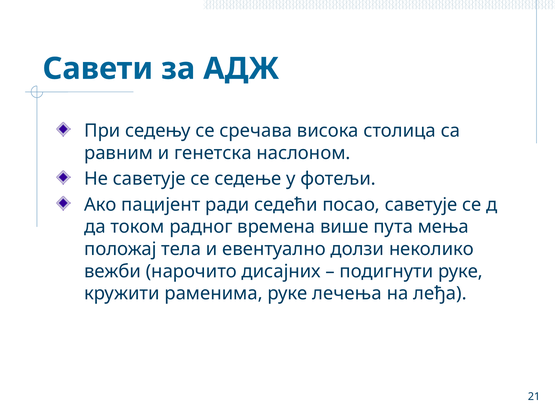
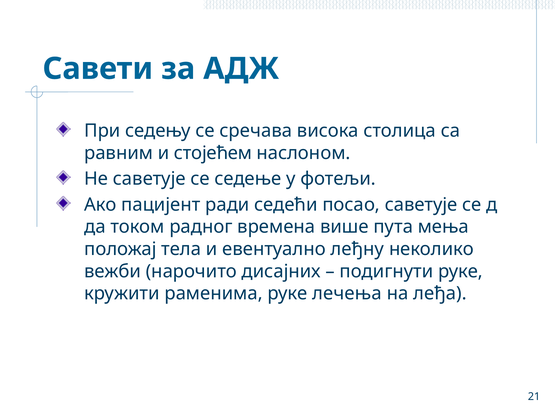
генетска: генетска -> стојећем (213, 153)
долзи: долзи -> леђну (357, 249)
